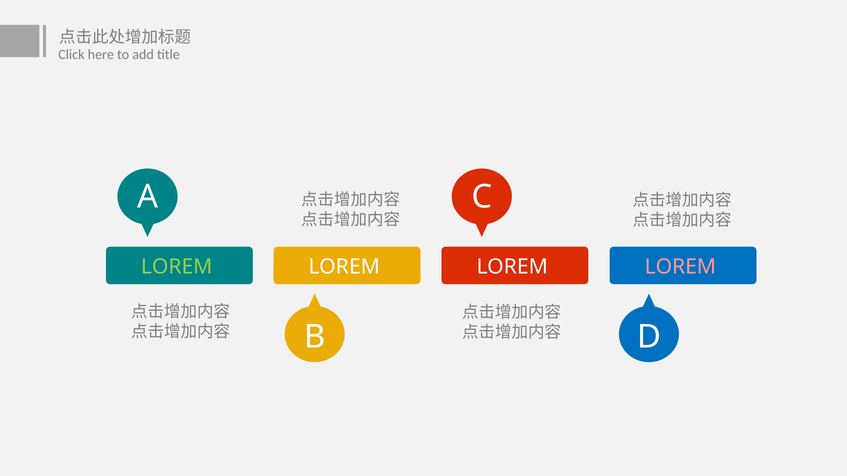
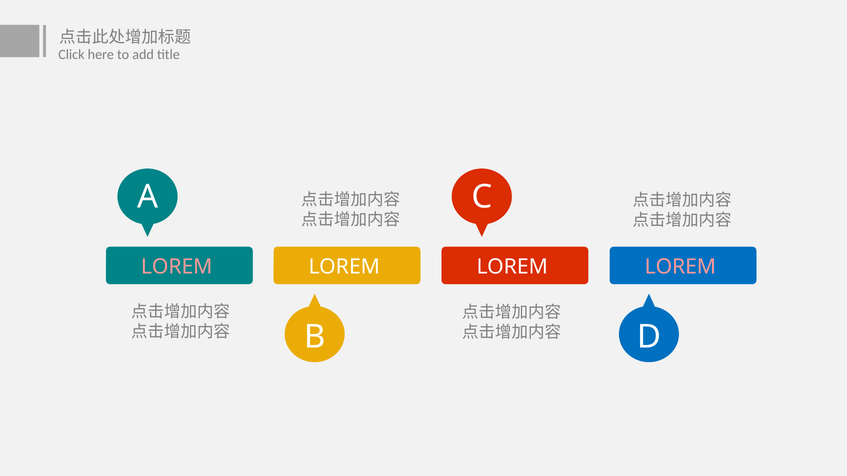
LOREM colour: light green -> pink (177, 267)
